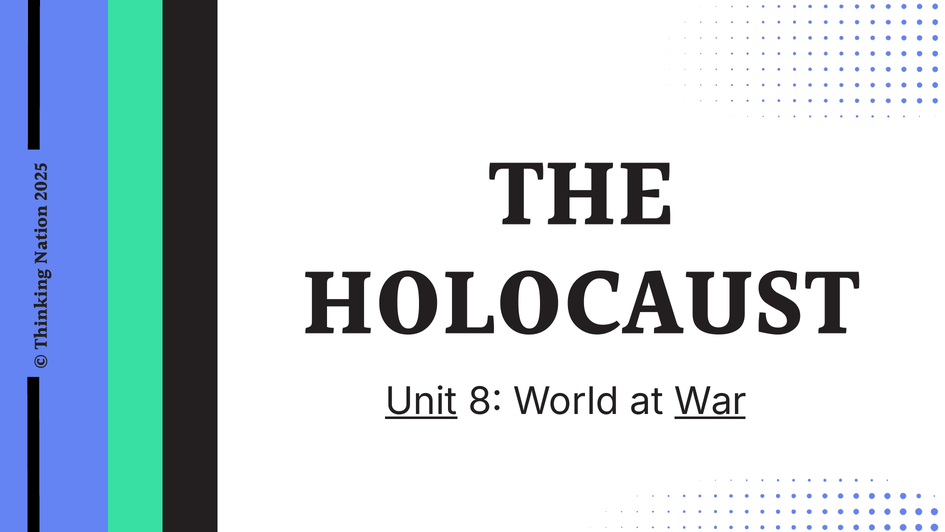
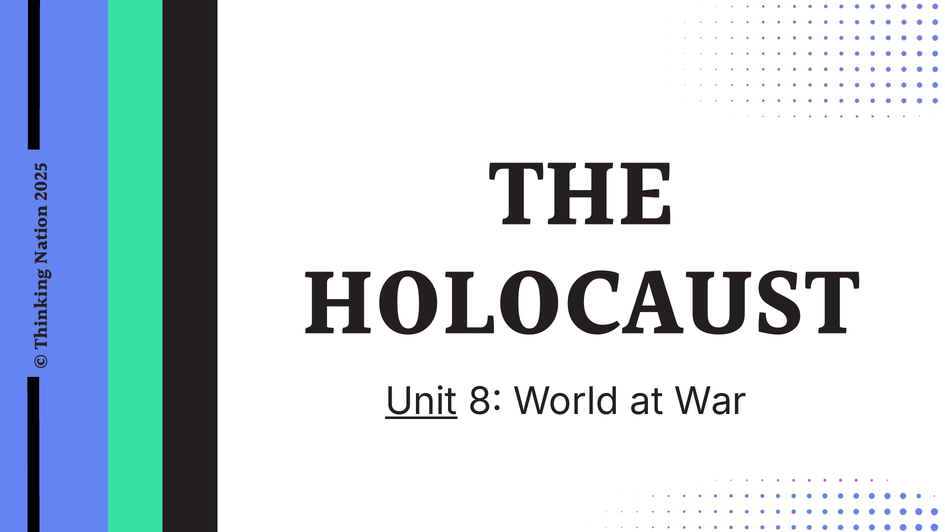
War underline: present -> none (710, 401)
